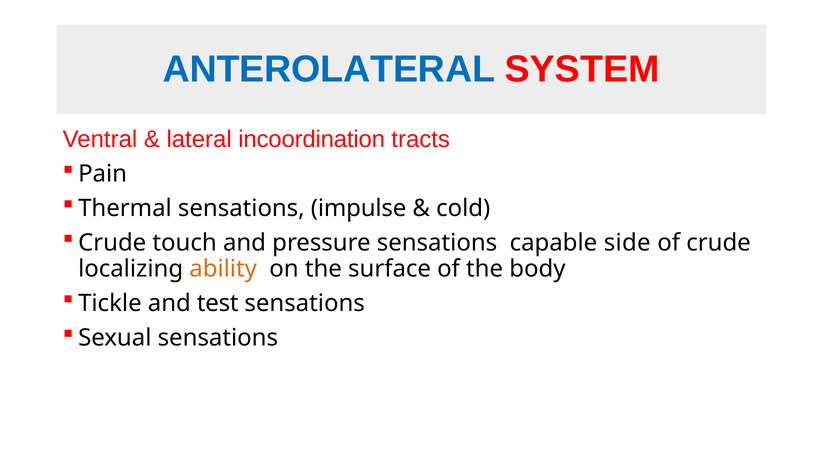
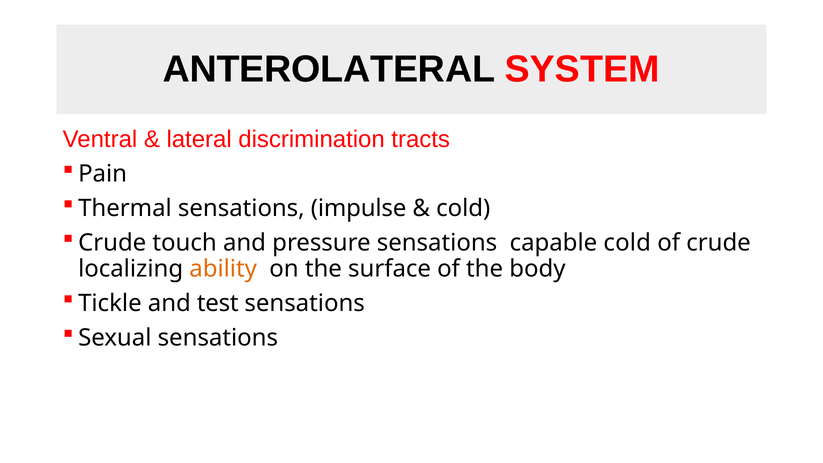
ANTEROLATERAL colour: blue -> black (329, 69)
incoordination: incoordination -> discrimination (312, 139)
capable side: side -> cold (627, 243)
